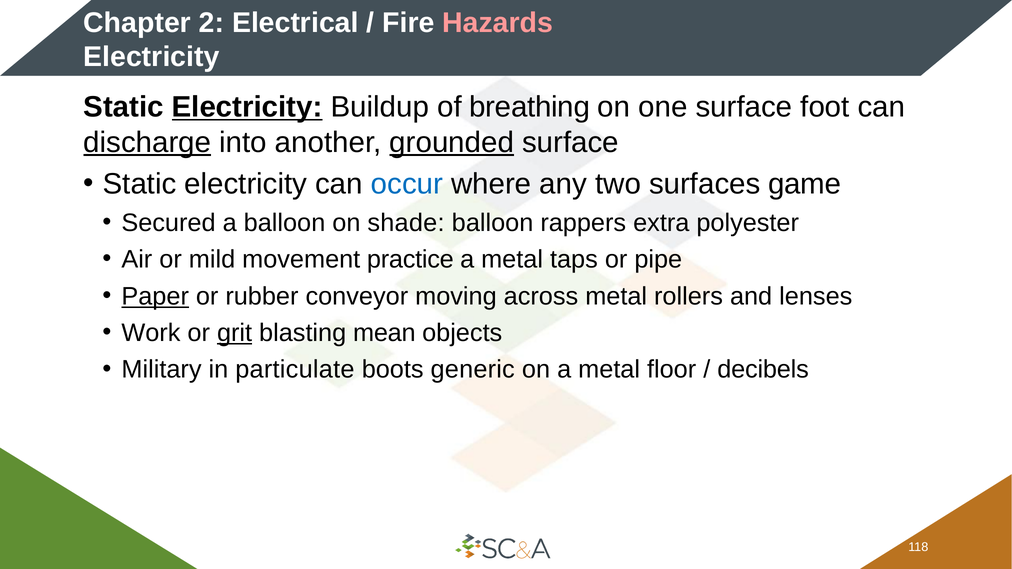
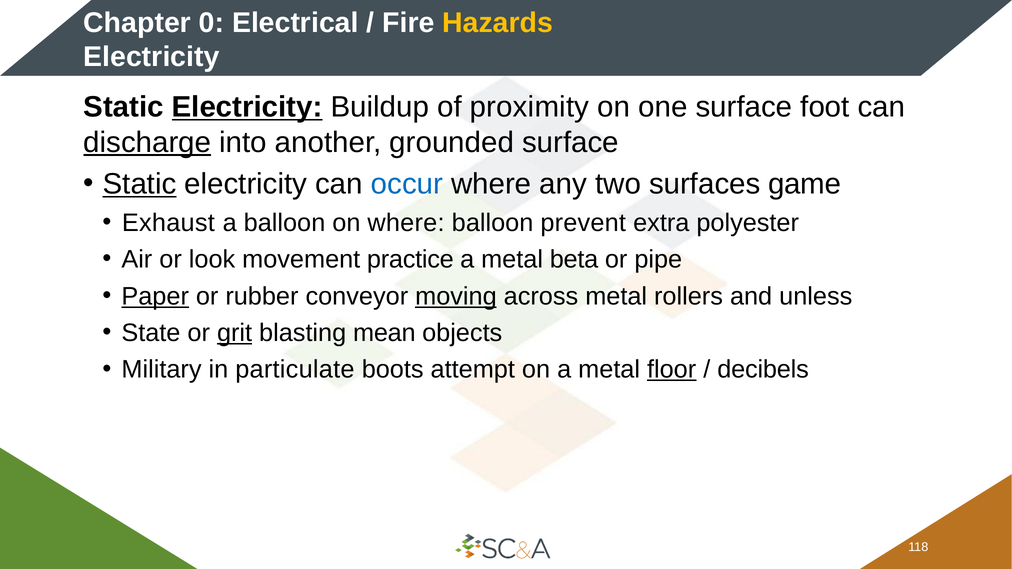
2: 2 -> 0 (212, 23)
Hazards colour: pink -> yellow (498, 23)
breathing: breathing -> proximity (529, 107)
grounded underline: present -> none (452, 142)
Static underline: none -> present (140, 184)
Secured: Secured -> Exhaust (168, 223)
on shade: shade -> where (406, 223)
rappers: rappers -> prevent (583, 223)
mild: mild -> look (212, 260)
taps: taps -> beta (574, 260)
moving underline: none -> present (456, 296)
lenses: lenses -> unless (816, 296)
Work: Work -> State (151, 333)
generic: generic -> attempt (473, 370)
floor underline: none -> present (672, 370)
